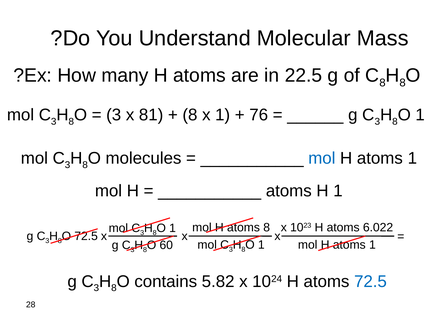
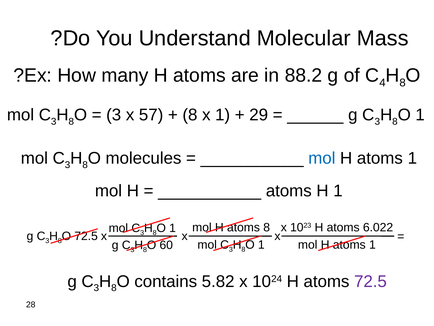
22.5: 22.5 -> 88.2 (303, 75)
8: 8 -> 4 (383, 83)
81: 81 -> 57 (151, 115)
76: 76 -> 29 (259, 115)
72.5 colour: blue -> purple (370, 281)
